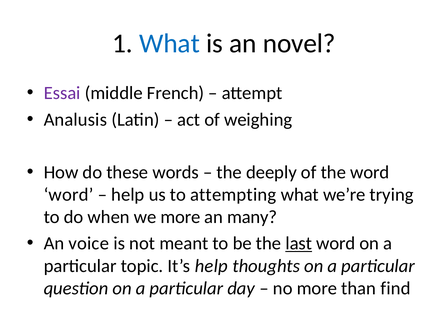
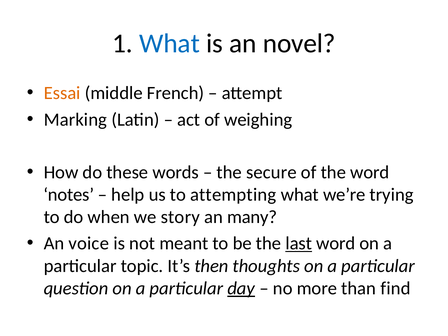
Essai colour: purple -> orange (62, 93)
Analusis: Analusis -> Marking (75, 120)
deeply: deeply -> secure (271, 172)
word: word -> notes (69, 195)
we more: more -> story (180, 217)
It’s help: help -> then (211, 266)
day underline: none -> present (241, 288)
